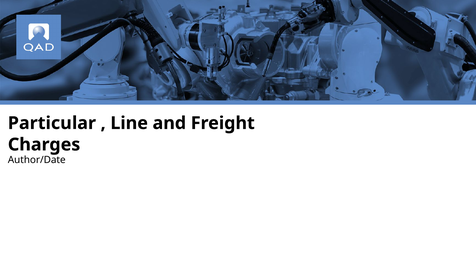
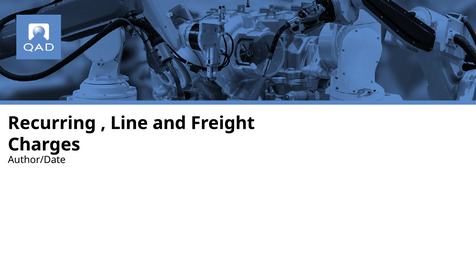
Particular: Particular -> Recurring (52, 123)
